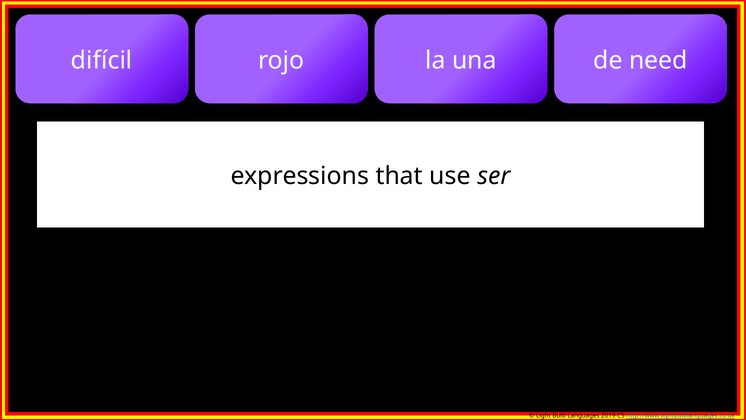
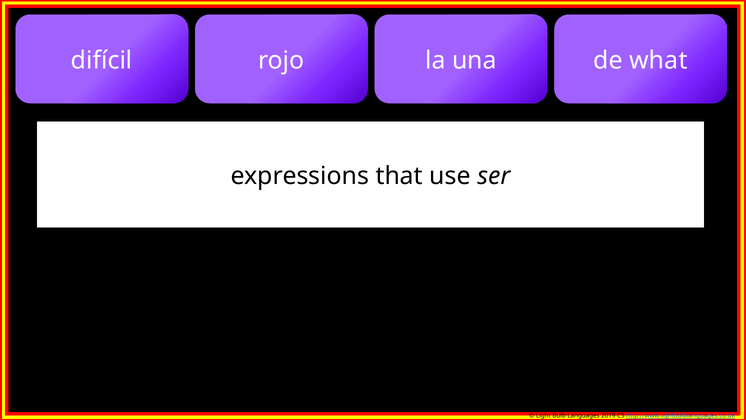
need: need -> what (658, 61)
